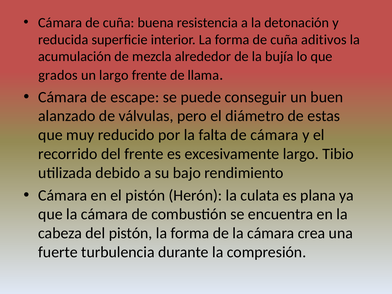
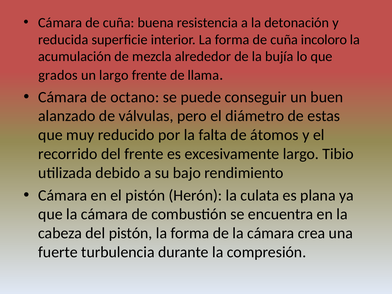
aditivos: aditivos -> incoloro (324, 40)
escape: escape -> octano (135, 97)
de cámara: cámara -> átomos (274, 135)
